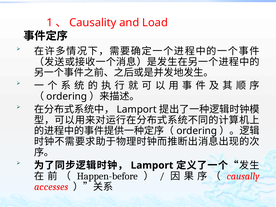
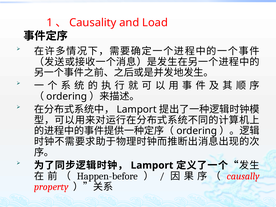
accesses: accesses -> property (51, 187)
